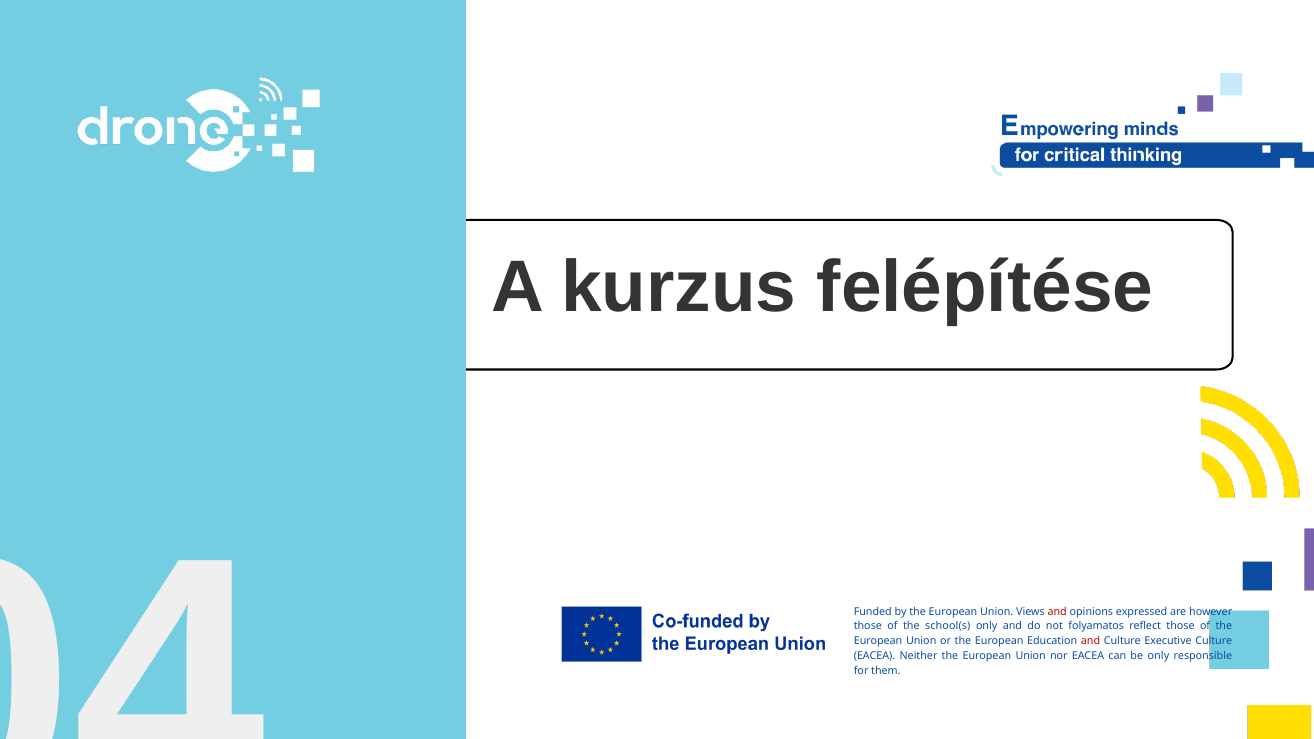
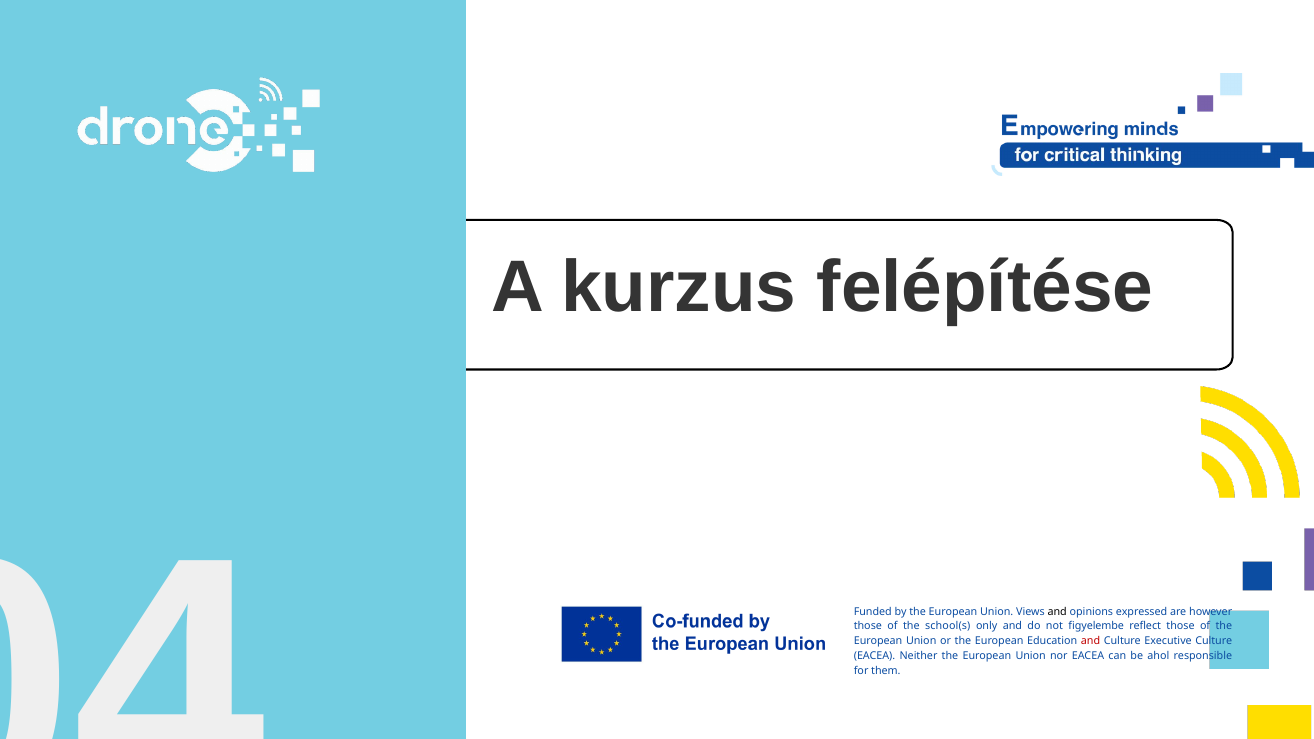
and colour: red -> black (1057, 612)
folyamatos: folyamatos -> figyelembe (1096, 626)
be only: only -> ahol (1158, 656)
